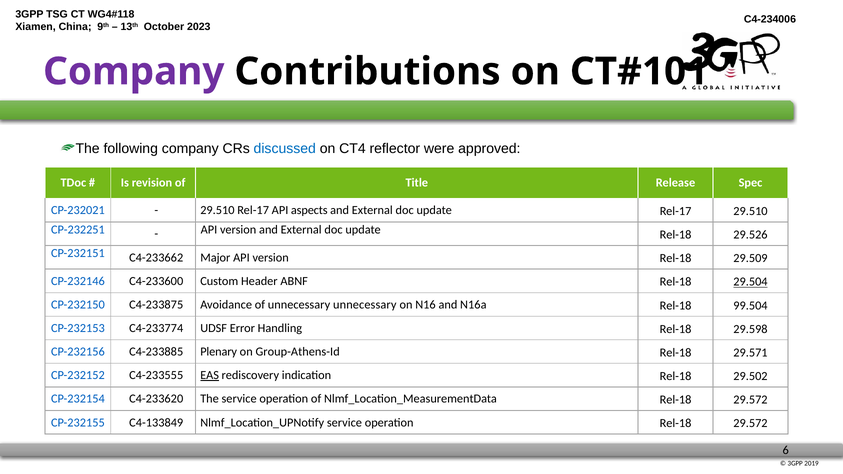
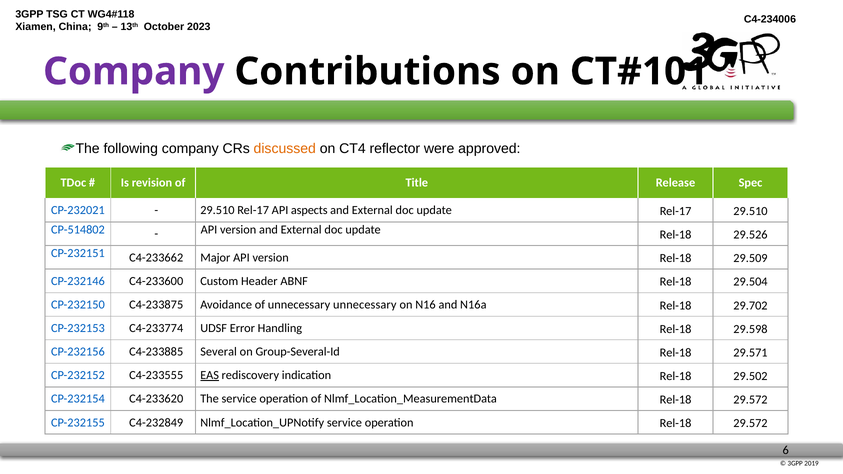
discussed colour: blue -> orange (285, 149)
CP-232251: CP-232251 -> CP-514802 (78, 230)
29.504 underline: present -> none (750, 282)
99.504: 99.504 -> 29.702 (750, 306)
Plenary: Plenary -> Several (219, 352)
Group-Athens-Id: Group-Athens-Id -> Group-Several-Id (298, 352)
C4-133849: C4-133849 -> C4-232849 (156, 423)
